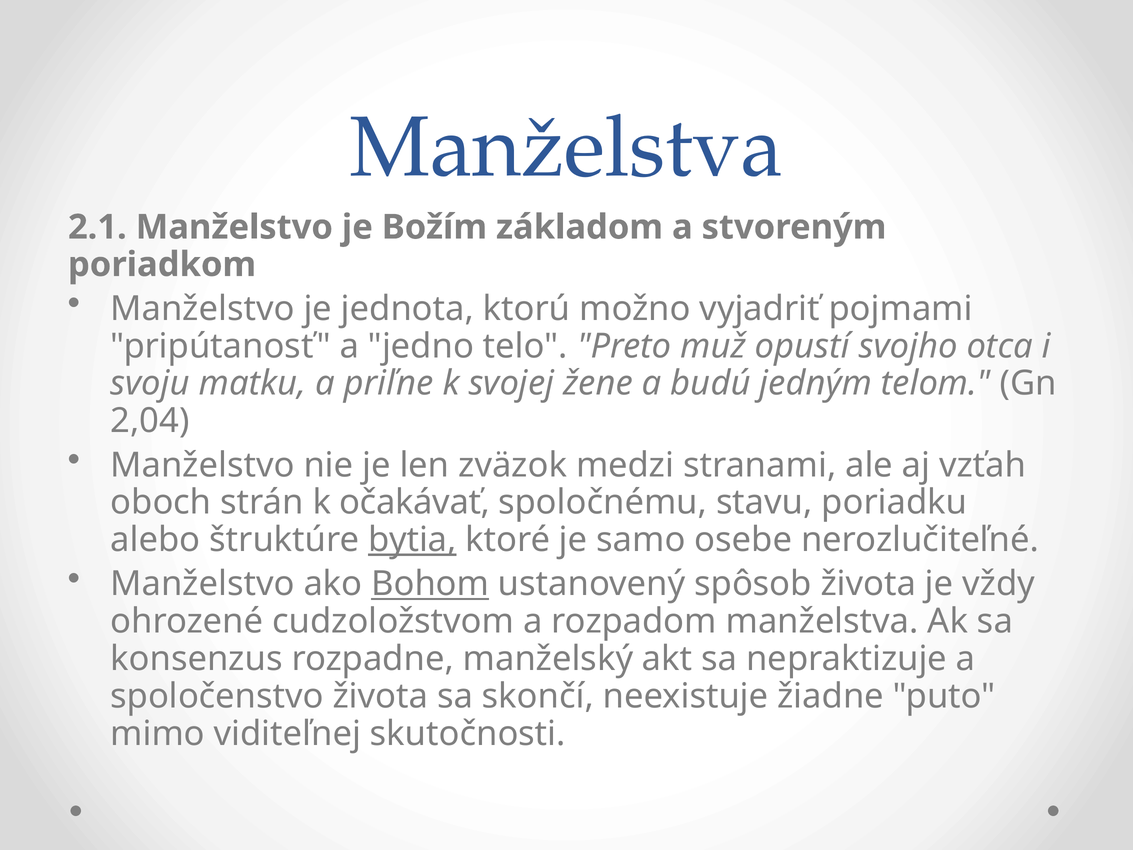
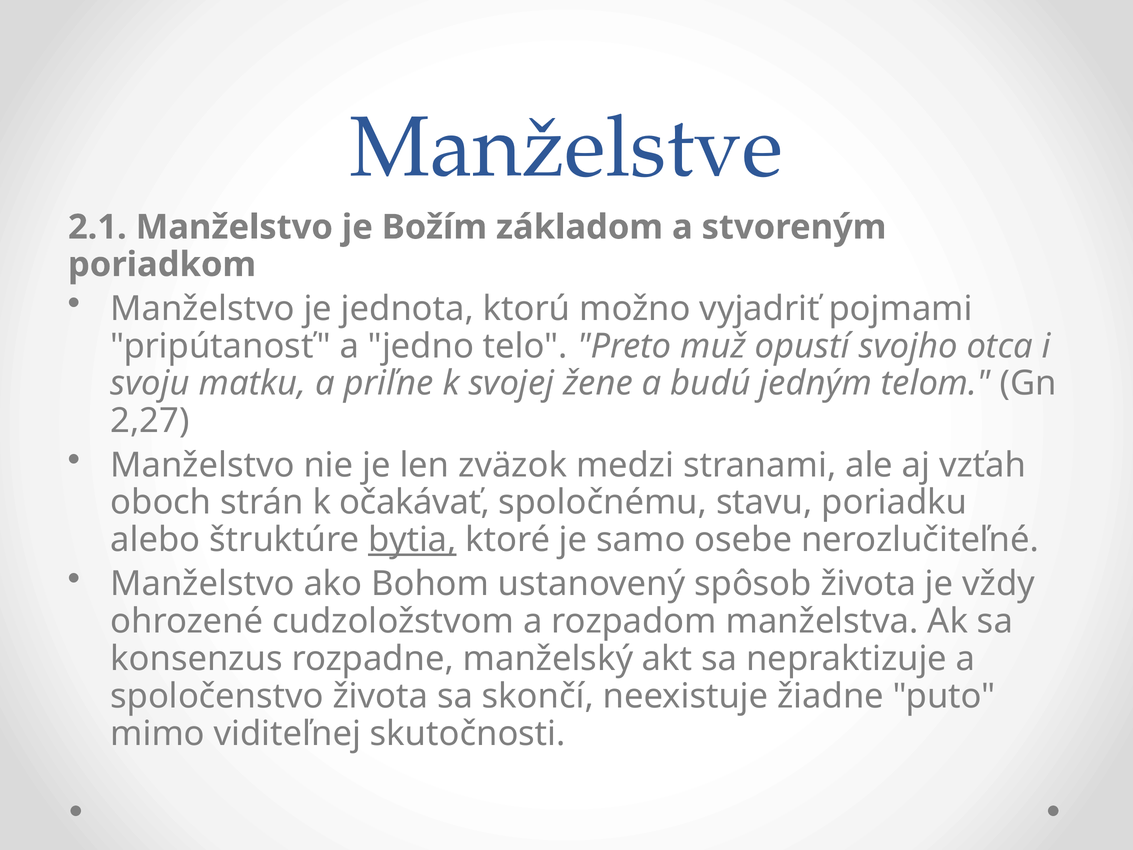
Manželstva: Manželstva -> Manželstve (566, 148)
2,04: 2,04 -> 2,27 (150, 421)
Bohom underline: present -> none (430, 584)
